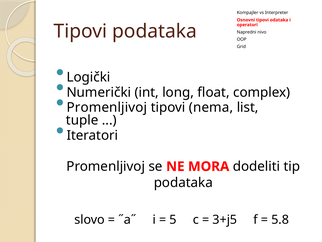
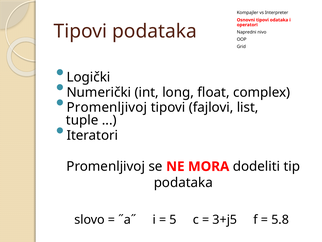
nema: nema -> fajlovi (211, 107)
